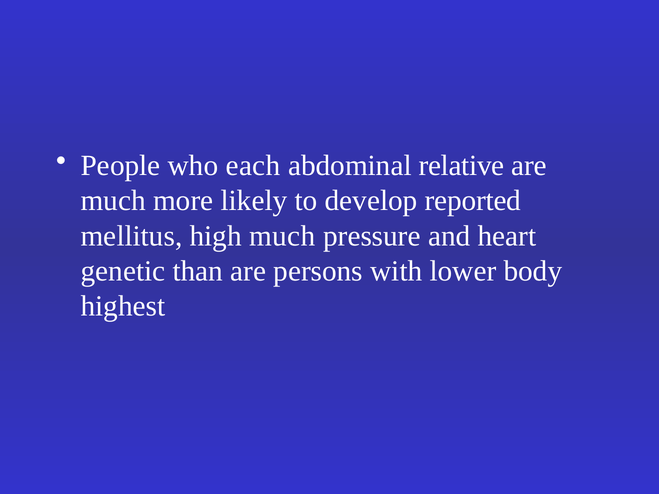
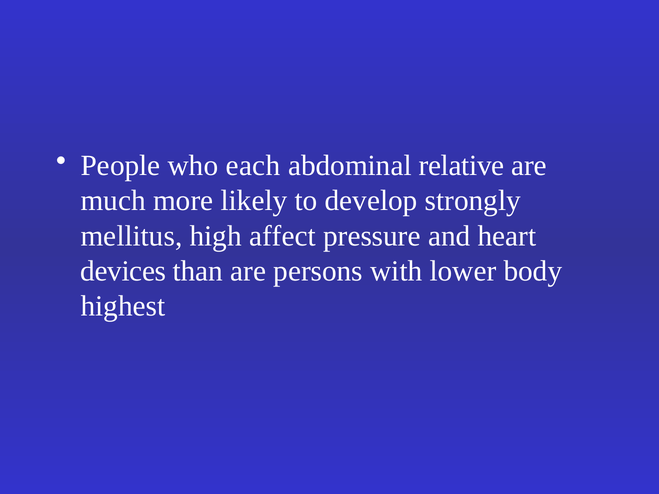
reported: reported -> strongly (473, 201)
high much: much -> affect (282, 236)
genetic: genetic -> devices (123, 271)
